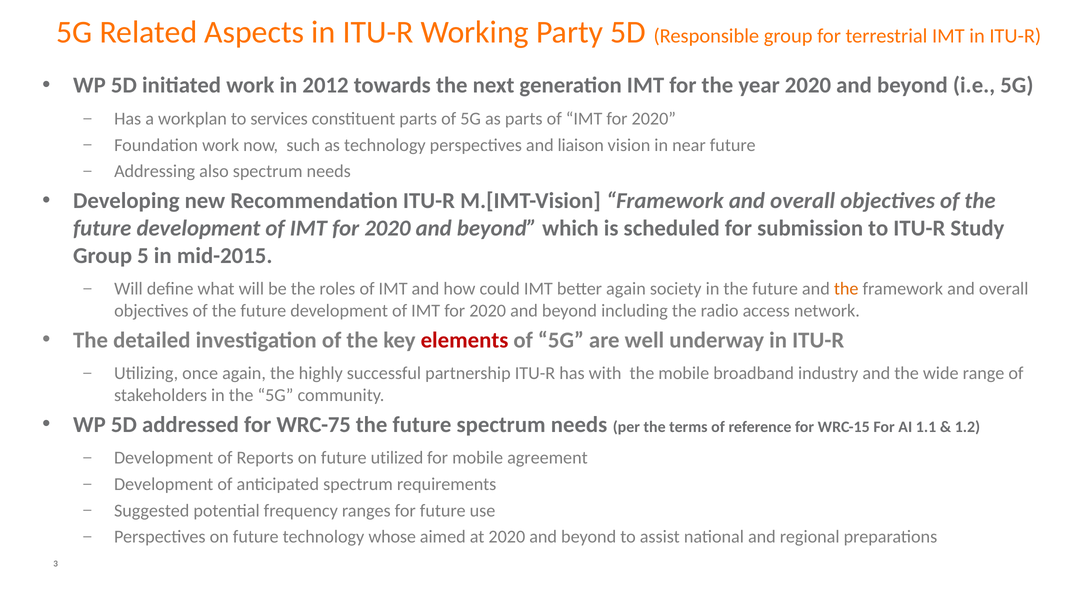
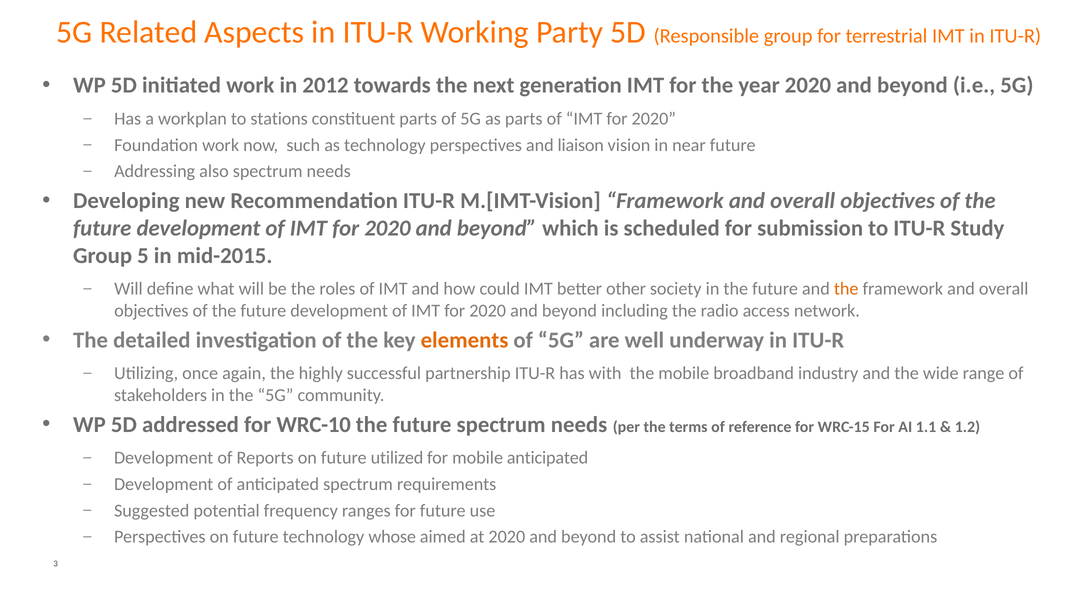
services: services -> stations (279, 119)
better again: again -> other (626, 289)
elements colour: red -> orange (464, 340)
WRC-75: WRC-75 -> WRC-10 (314, 425)
mobile agreement: agreement -> anticipated (548, 458)
